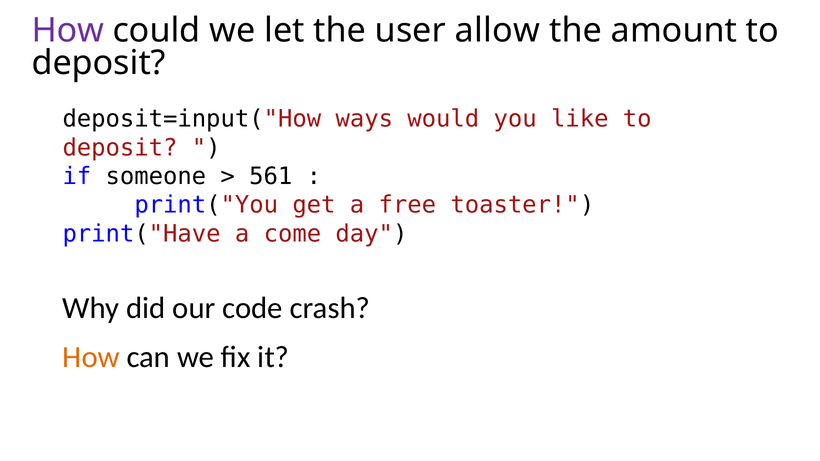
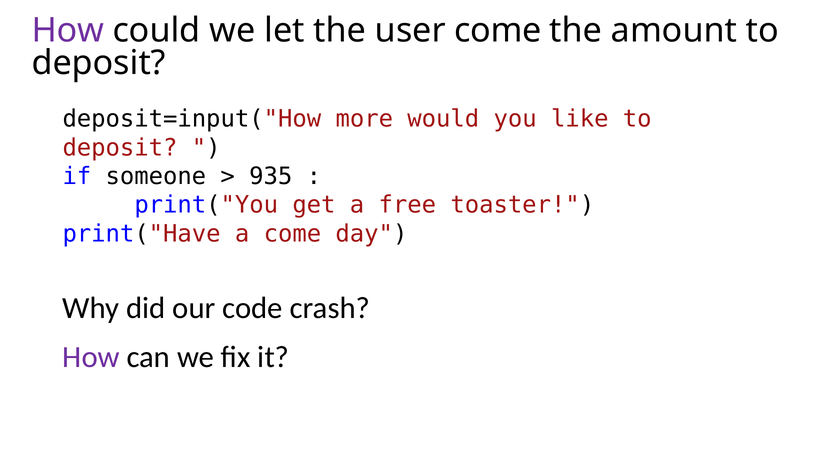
user allow: allow -> come (498, 30)
ways: ways -> more (364, 119)
561: 561 -> 935 (271, 176)
How colour: orange -> purple (91, 357)
